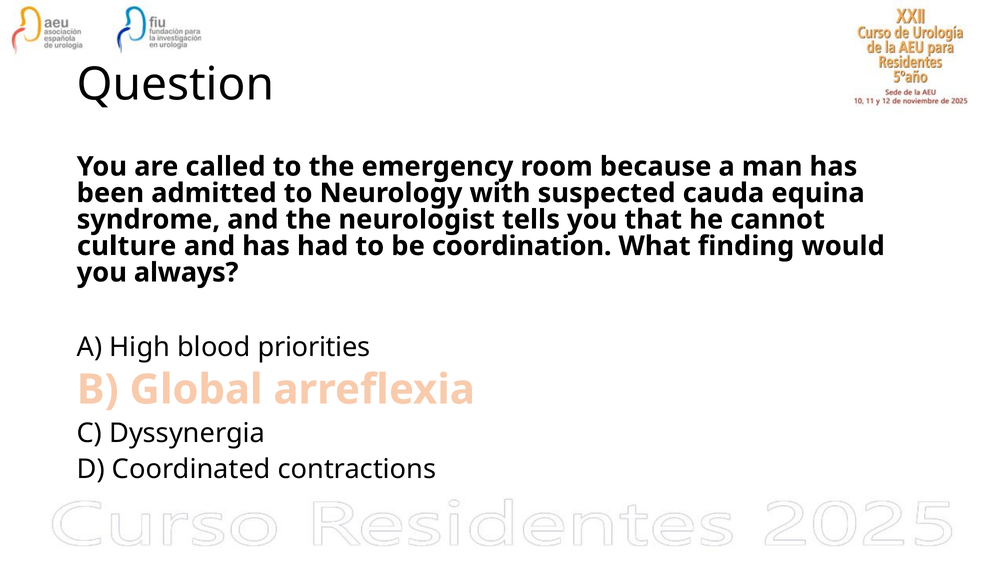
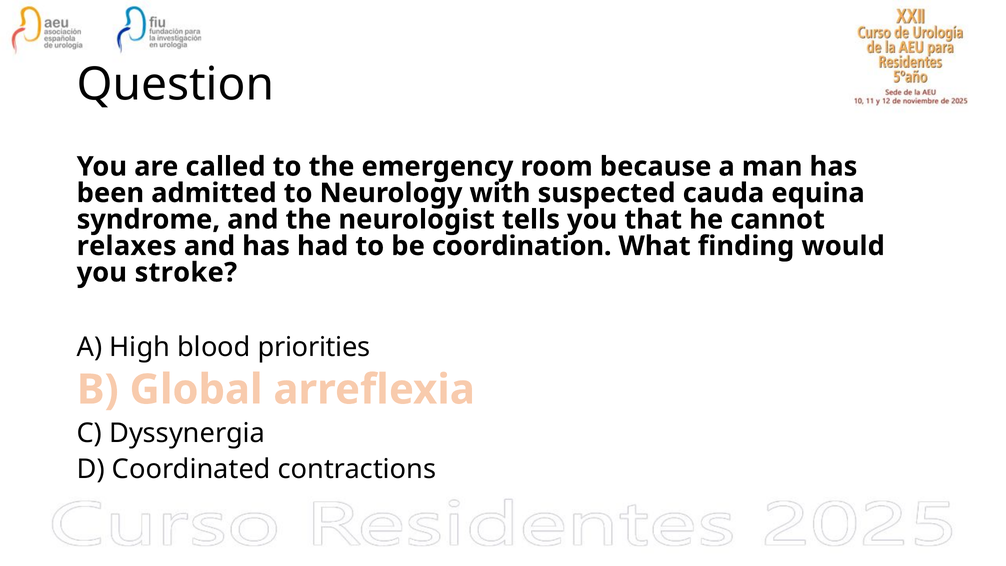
culture: culture -> relaxes (127, 246)
always: always -> stroke (186, 272)
